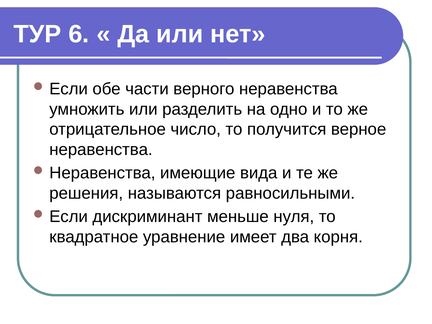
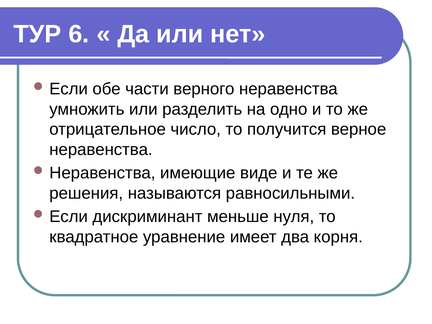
вида: вида -> виде (259, 173)
